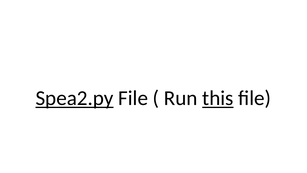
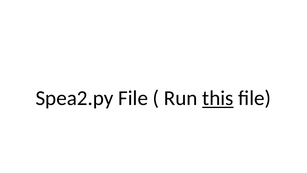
Spea2.py underline: present -> none (74, 98)
